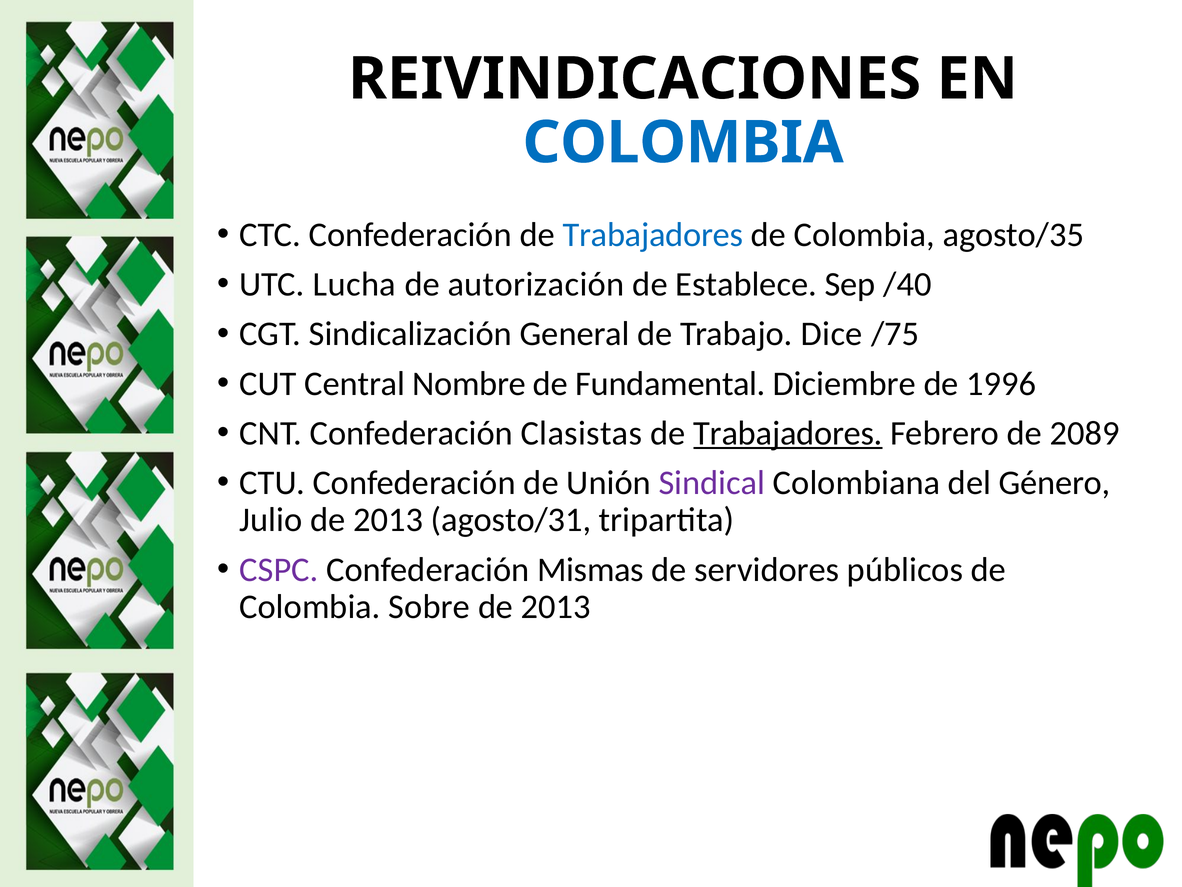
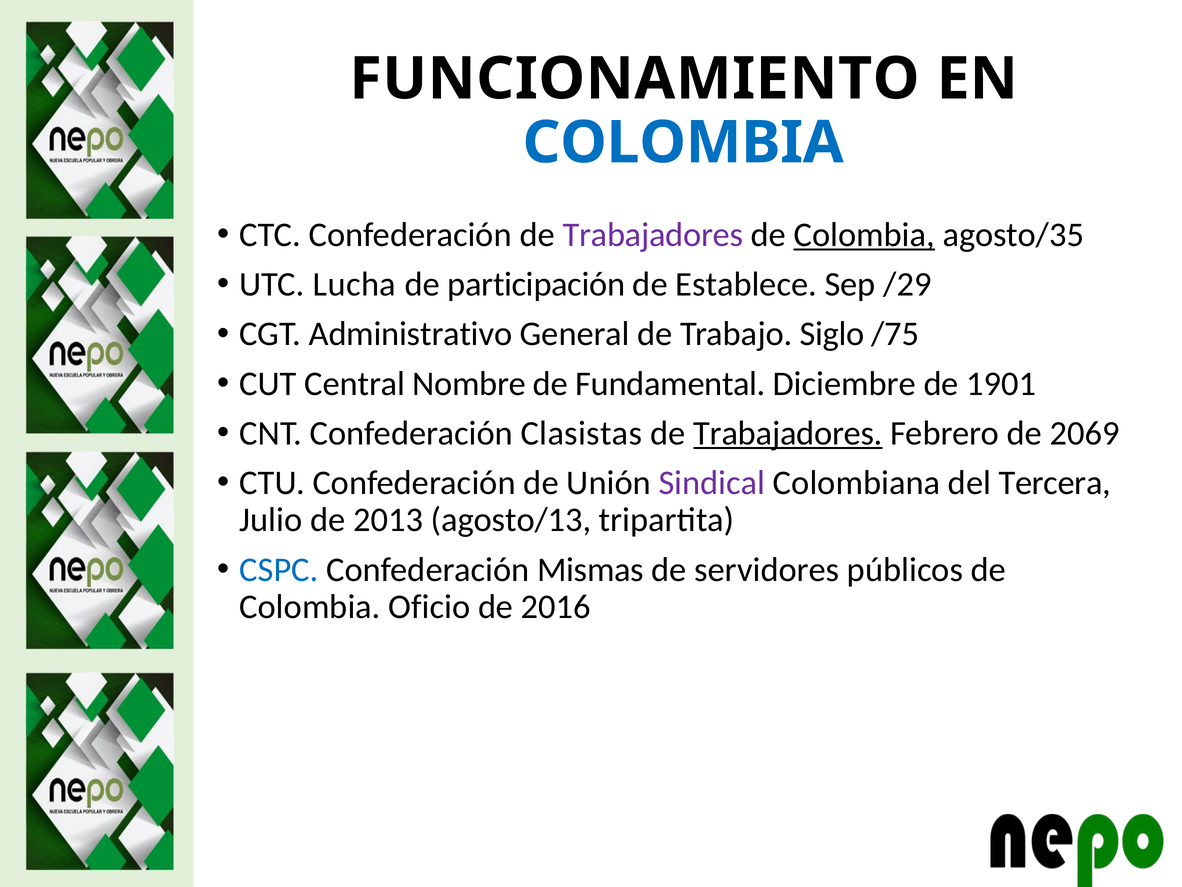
REIVINDICACIONES: REIVINDICACIONES -> FUNCIONAMIENTO (634, 79)
Trabajadores colour: blue -> purple (653, 235)
Colombia underline: none -> present (864, 235)
autorización: autorización -> participación (536, 284)
/40: /40 -> /29 (907, 284)
Sindicalización: Sindicalización -> Administrativo (410, 334)
Dice: Dice -> Siglo (832, 334)
1996: 1996 -> 1901 (1001, 383)
2089: 2089 -> 2069 (1085, 433)
Género: Género -> Tercera (1055, 483)
agosto/31: agosto/31 -> agosto/13 (511, 520)
CSPC colour: purple -> blue (279, 569)
Sobre: Sobre -> Oficio (429, 607)
2013: 2013 -> 2016 (556, 607)
